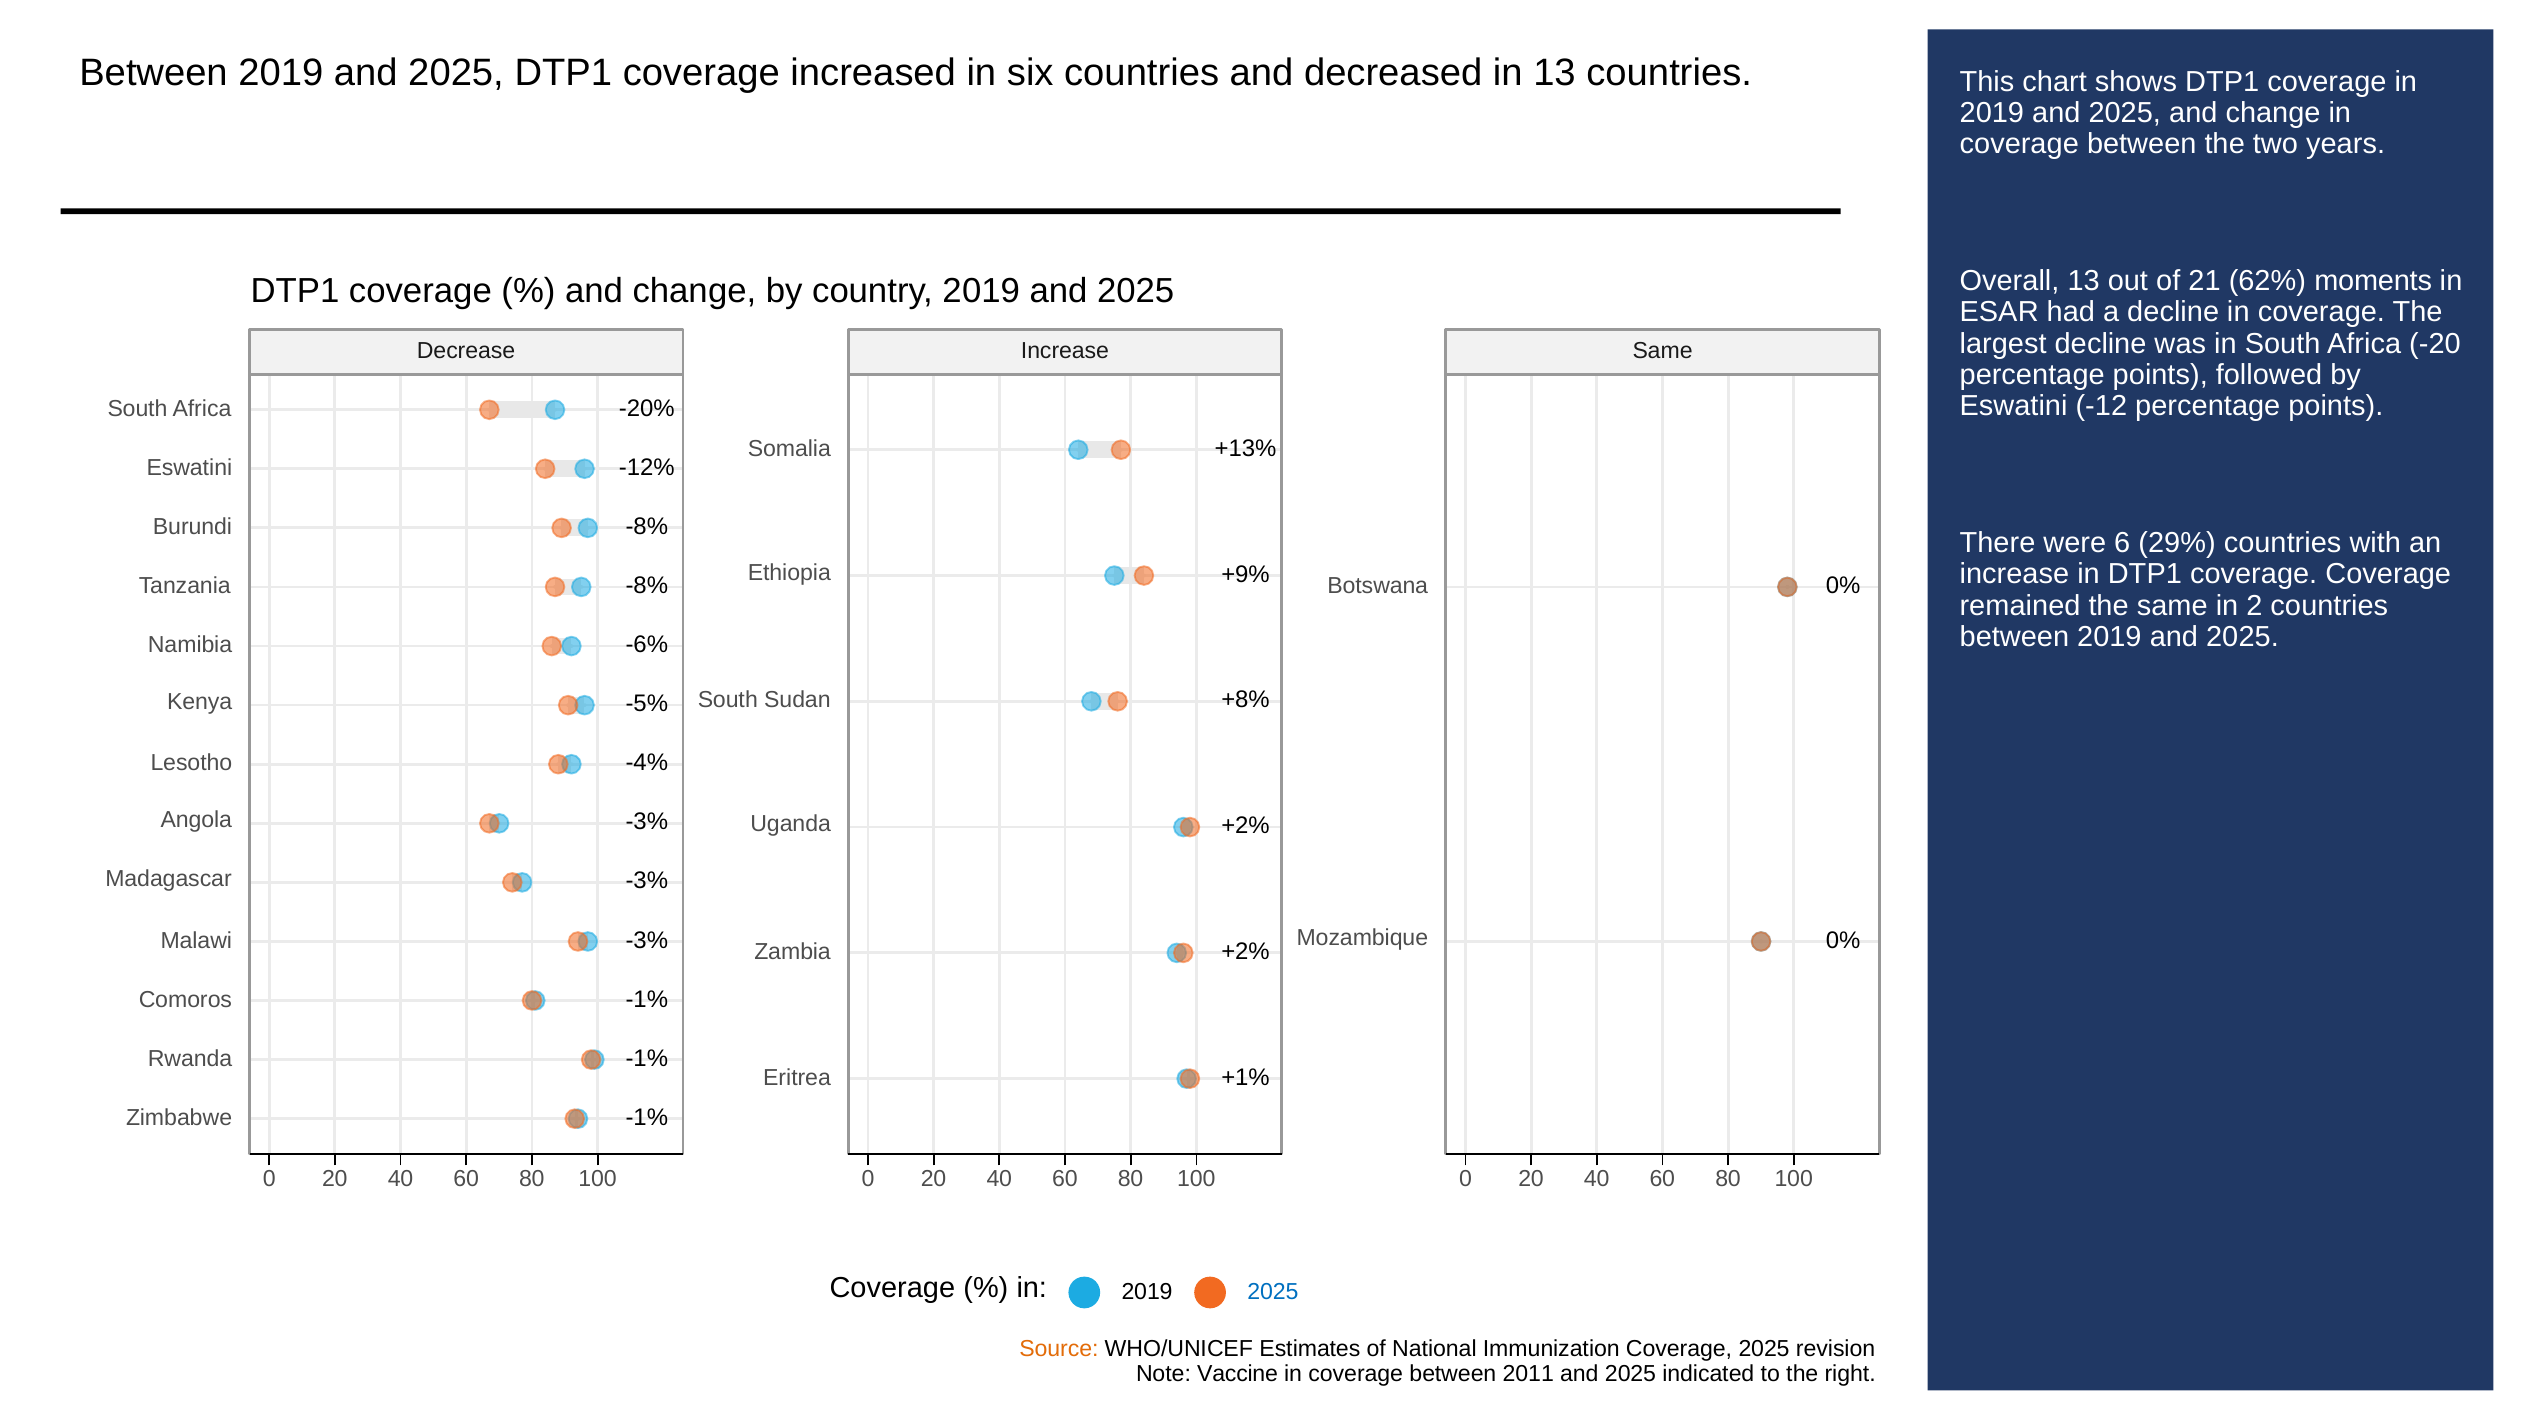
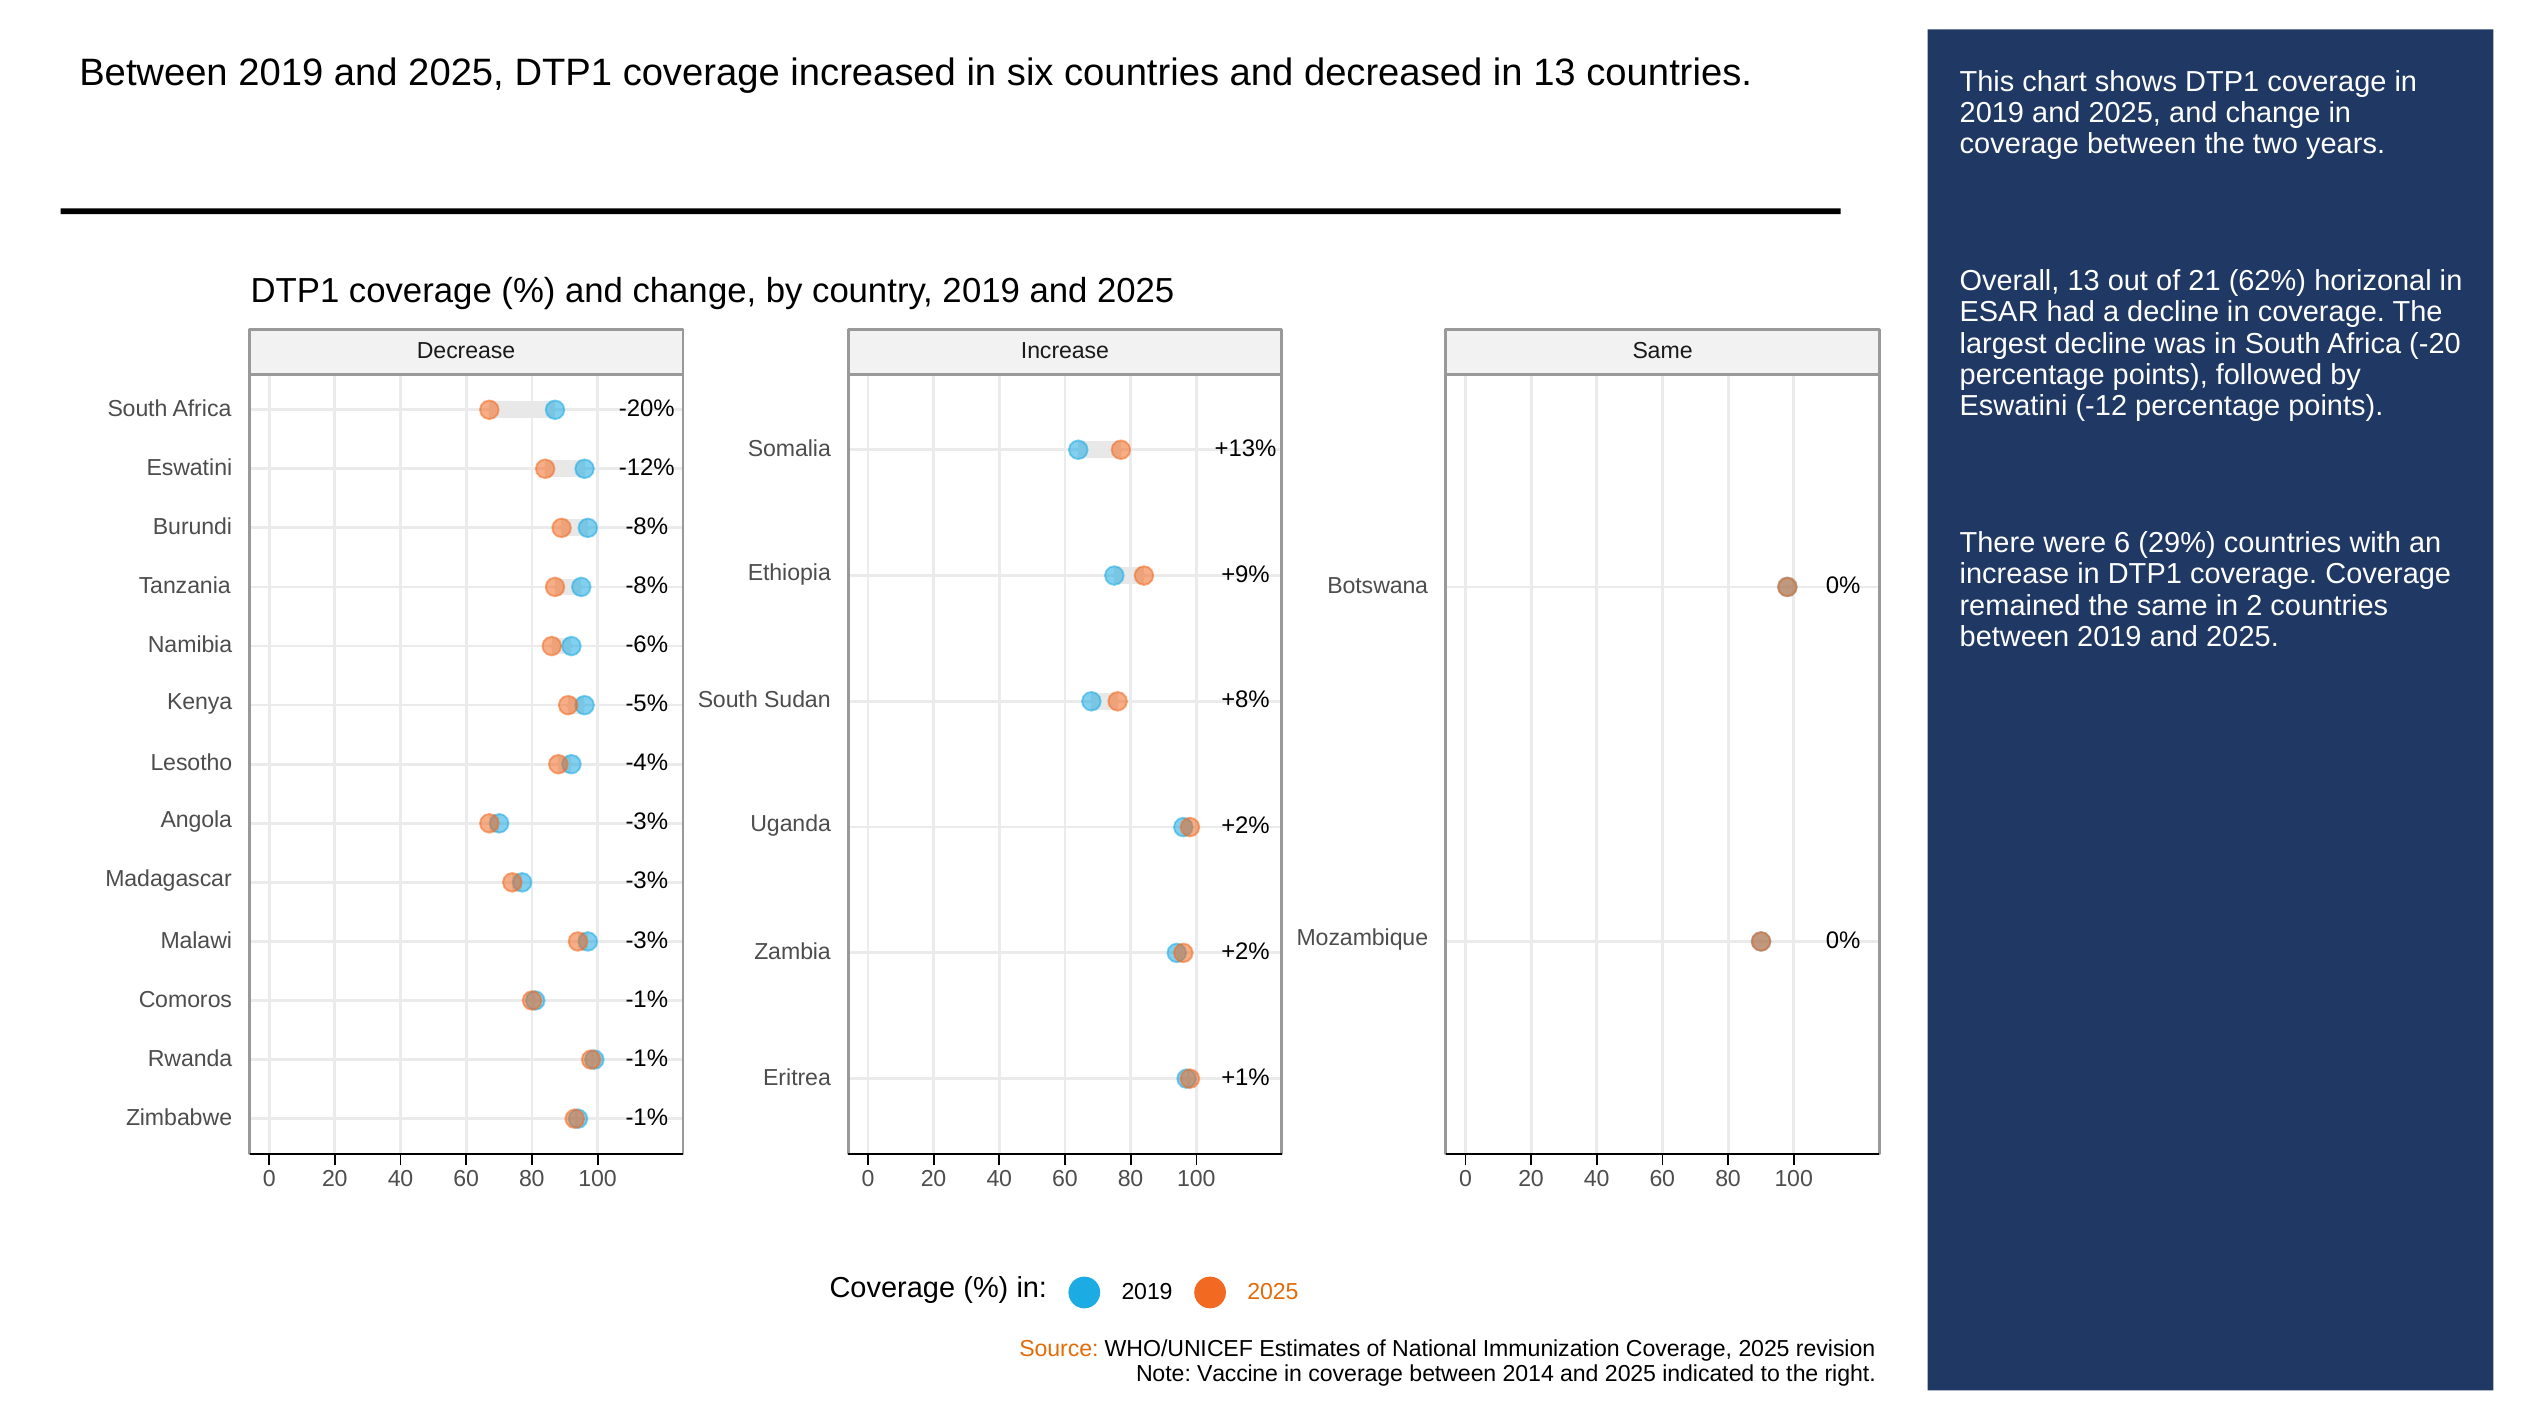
moments: moments -> horizonal (2373, 281)
2025 colour: blue -> orange (1273, 1292)
2011: 2011 -> 2014 (1528, 1374)
